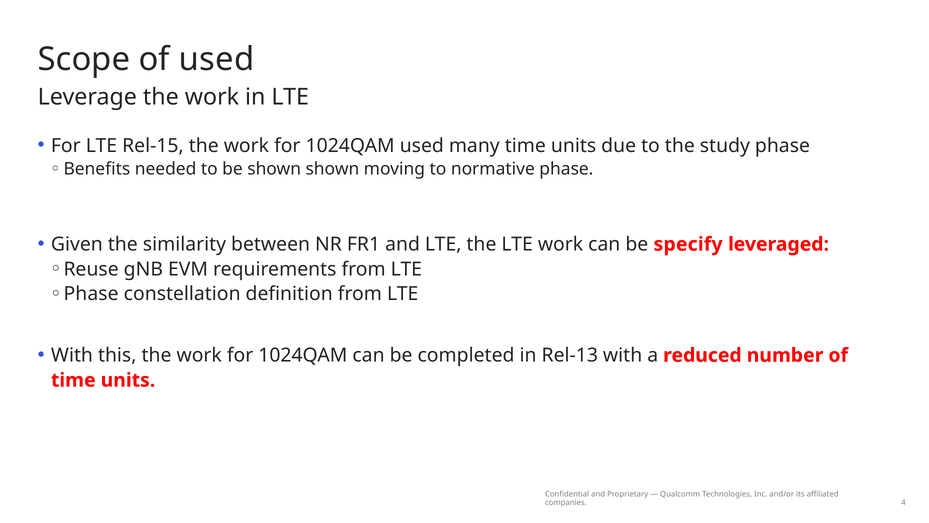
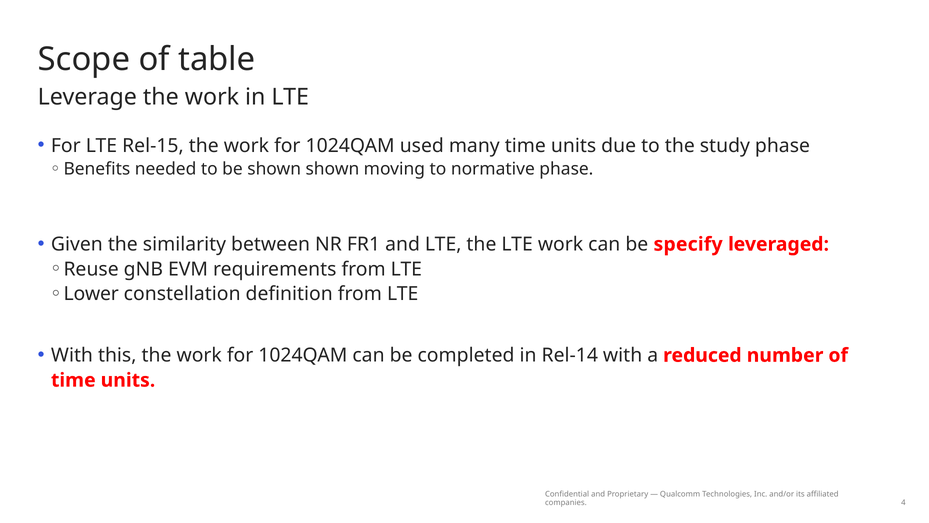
of used: used -> table (217, 59)
Phase: Phase -> Lower (91, 294)
Rel-13: Rel-13 -> Rel-14 (570, 355)
